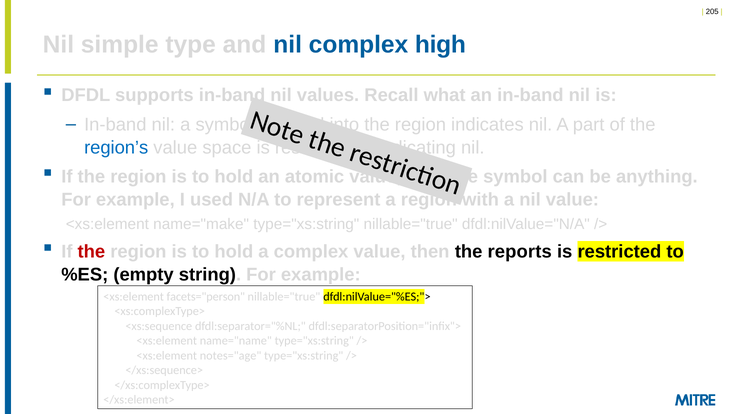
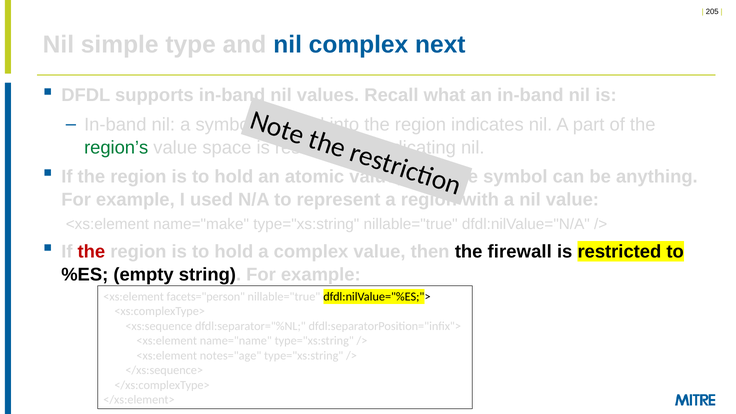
high: high -> next (440, 45)
region’s colour: blue -> green (116, 148)
reports: reports -> firewall (520, 252)
